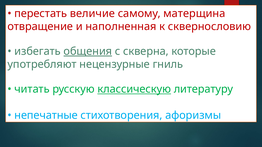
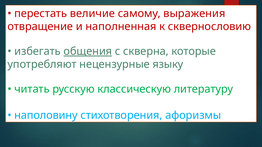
матерщина: матерщина -> выражения (194, 13)
гниль: гниль -> языку (168, 65)
классическую underline: present -> none (134, 89)
непечатные: непечатные -> наполовину (46, 116)
